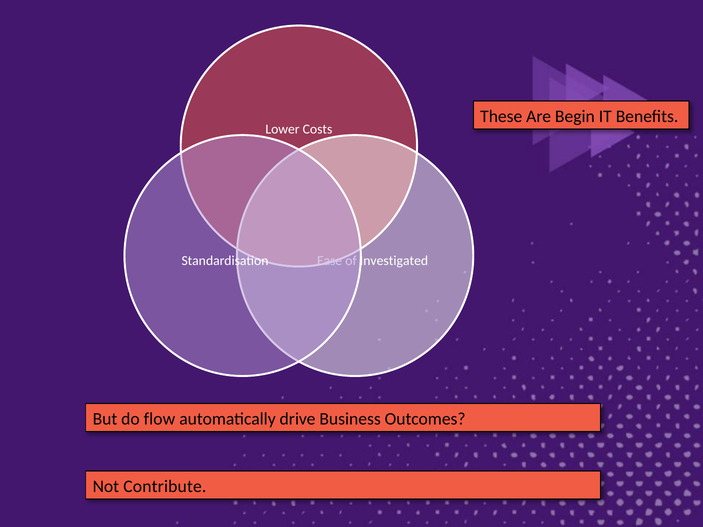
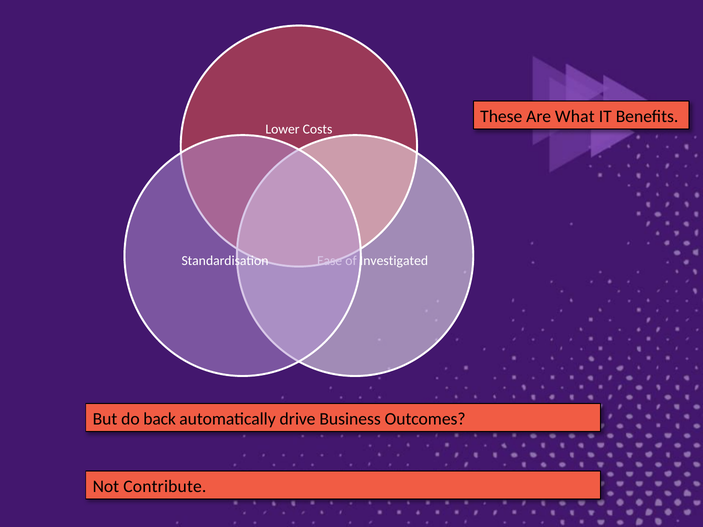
Begin: Begin -> What (575, 116)
flow: flow -> back (160, 419)
